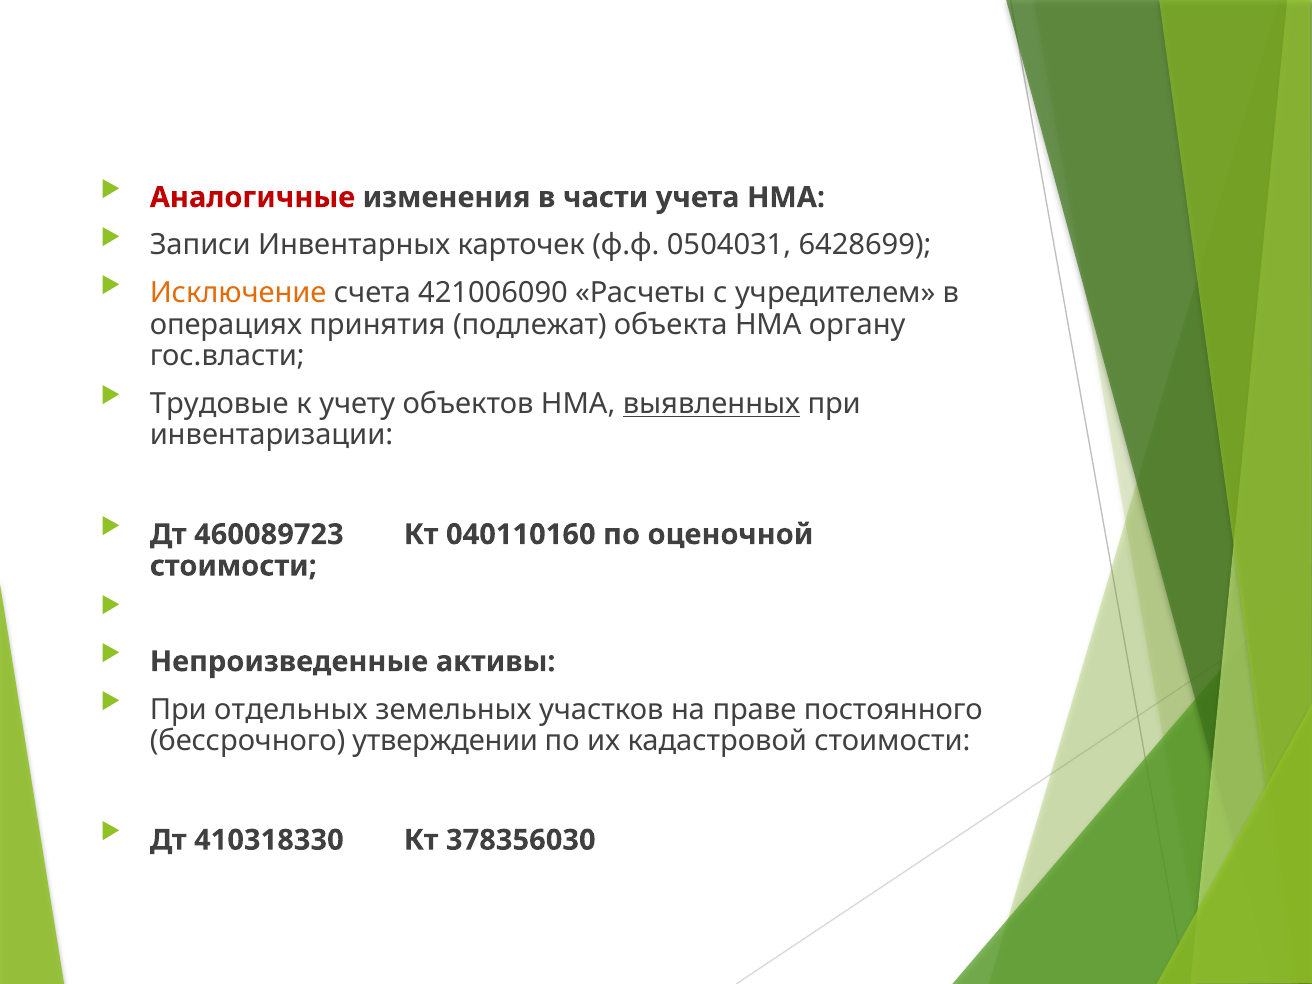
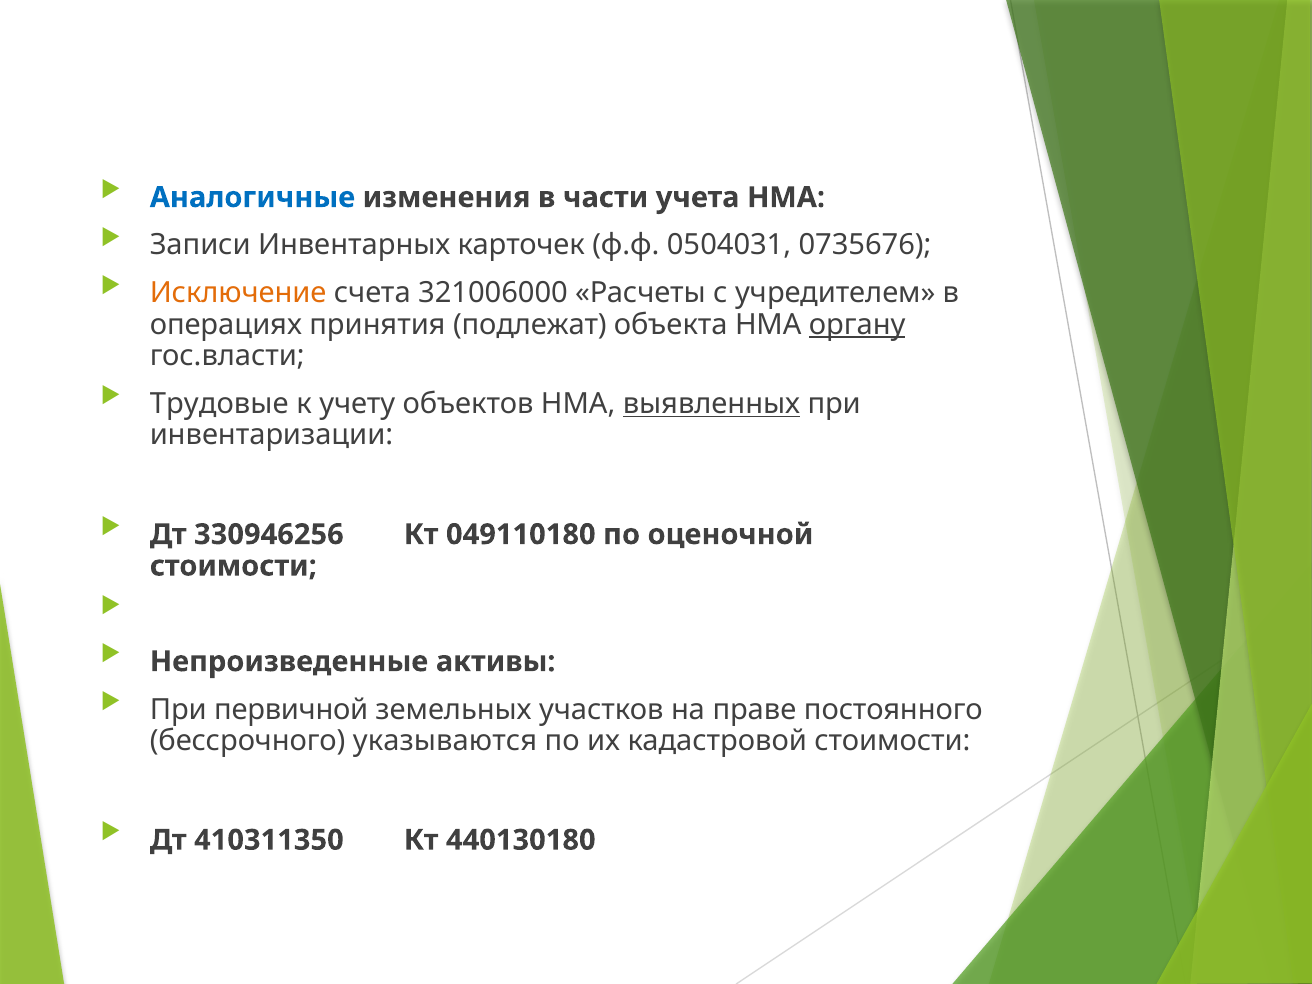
Аналогичные colour: red -> blue (252, 197)
6428699: 6428699 -> 0735676 (865, 245)
421006090: 421006090 -> 321006000 (493, 293)
органу underline: none -> present (857, 325)
460089723: 460089723 -> 330946256 (269, 535)
040110160: 040110160 -> 049110180 (521, 535)
отдельных: отдельных -> первичной (291, 709)
утверждении: утверждении -> указываются (445, 741)
410318330: 410318330 -> 410311350 (269, 840)
378356030: 378356030 -> 440130180 (521, 840)
